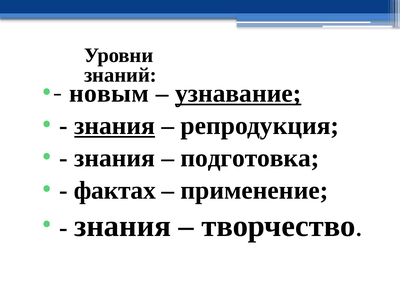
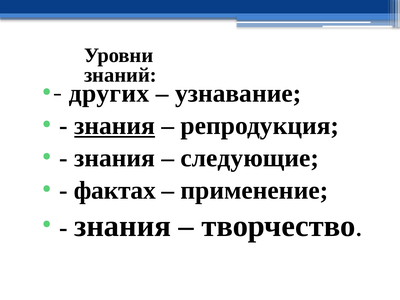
новым: новым -> других (109, 93)
узнавание underline: present -> none (238, 93)
подготовка: подготовка -> следующие (250, 158)
